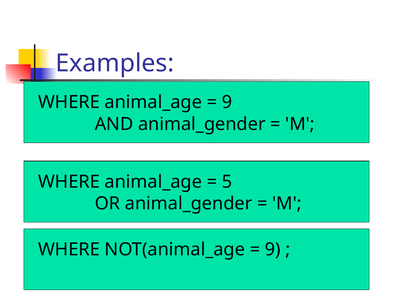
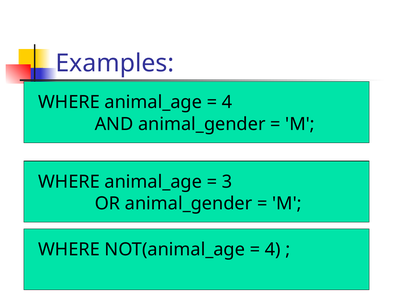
9: 9 -> 4 (227, 102)
5: 5 -> 3 (227, 182)
9: 9 -> 4 (273, 249)
